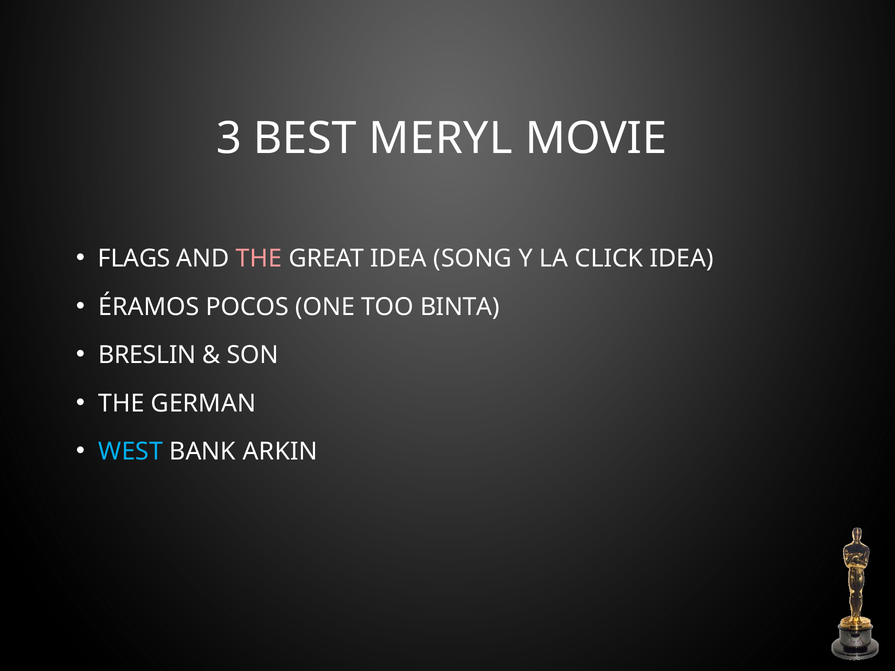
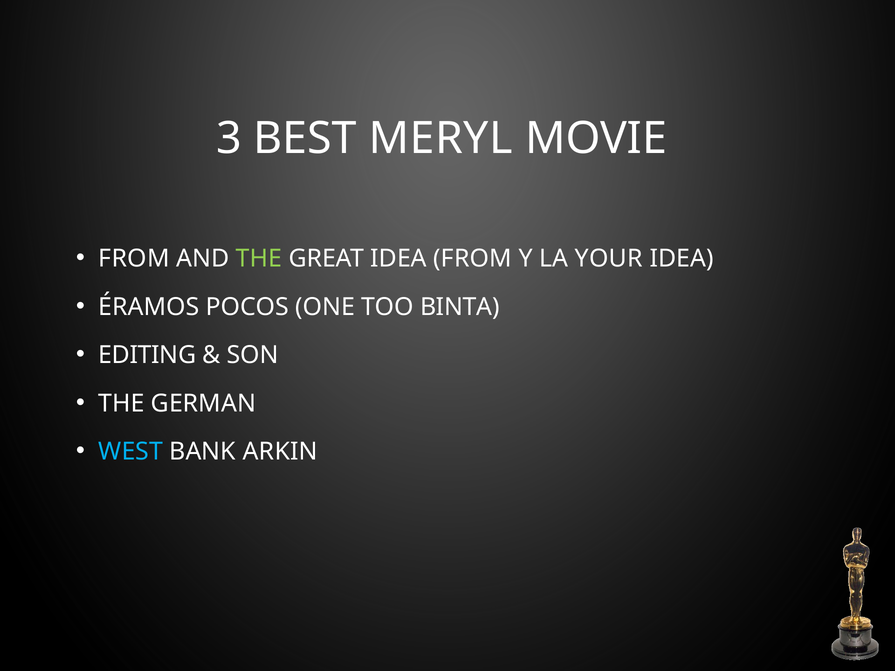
FLAGS: FLAGS -> FROM (134, 259)
THE colour: pink -> light green (259, 259)
IDEA SONG: SONG -> FROM (473, 259)
CLICK: CLICK -> YOUR (609, 259)
BRESLIN: BRESLIN -> EDITING (147, 355)
